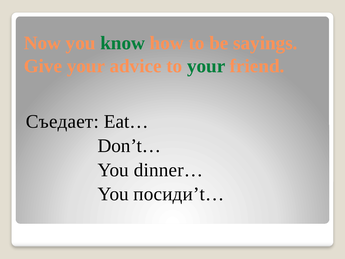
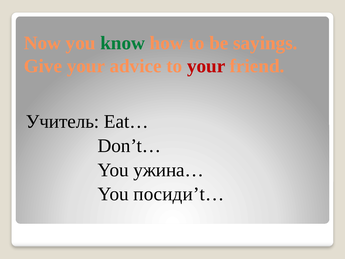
your colour: green -> red (206, 66)
Съедает: Съедает -> Учитель (63, 121)
dinner…: dinner… -> ужина… (169, 170)
